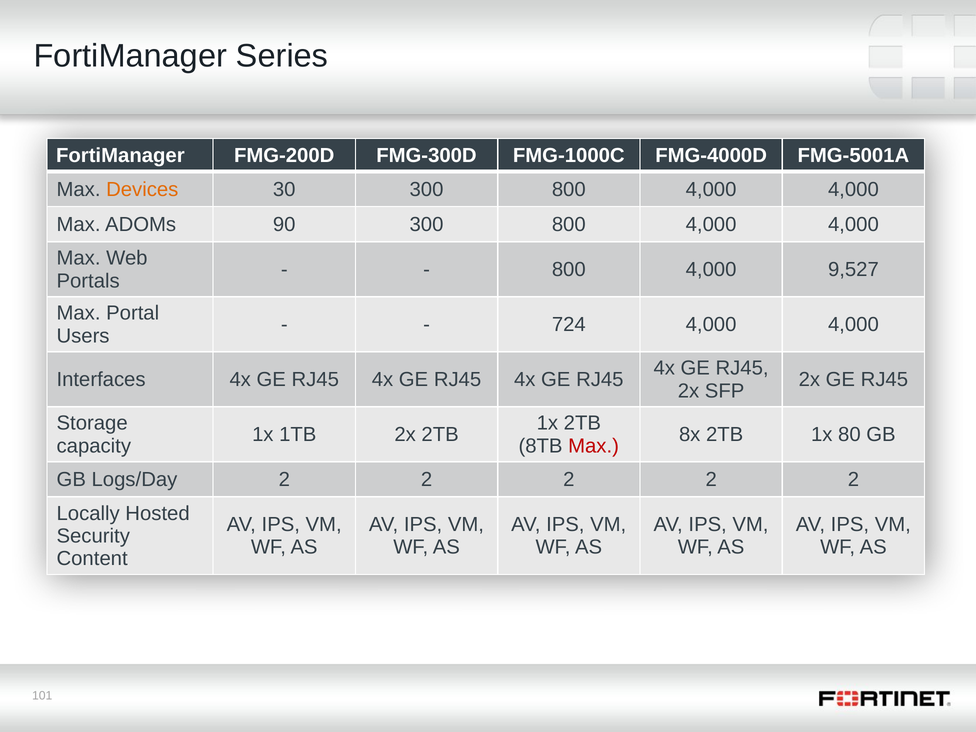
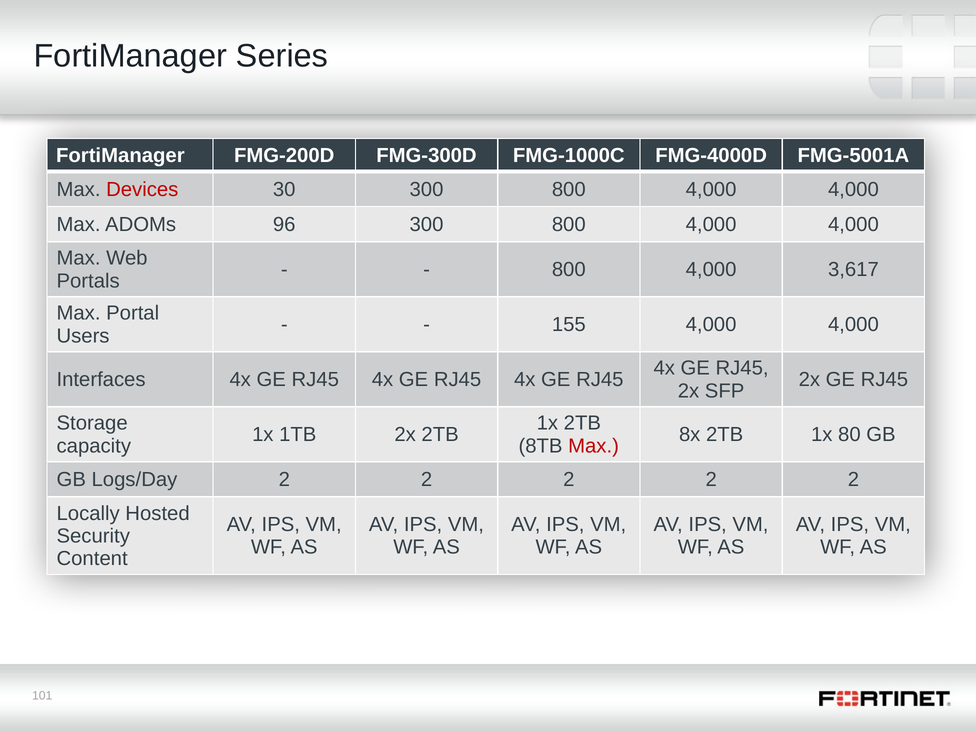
Devices colour: orange -> red (142, 189)
90: 90 -> 96 (284, 225)
9,527: 9,527 -> 3,617 (853, 270)
724: 724 -> 155 (569, 325)
